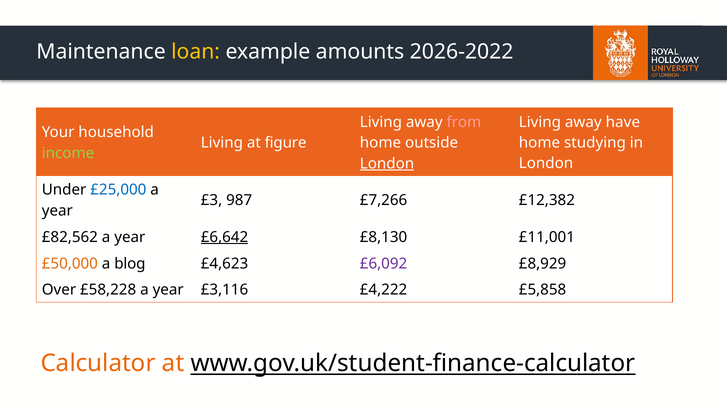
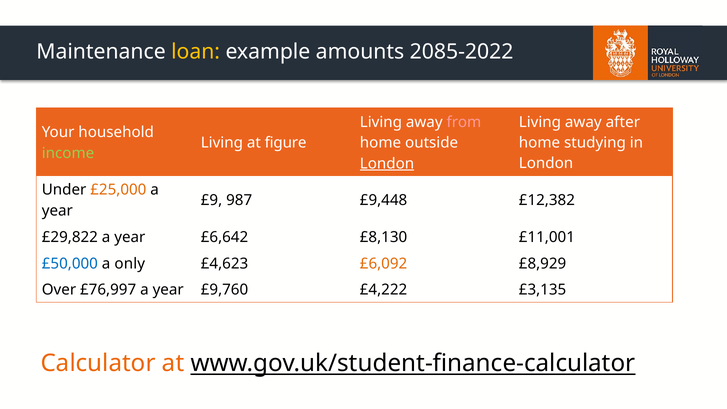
2026-2022: 2026-2022 -> 2085-2022 (462, 52)
have: have -> after (623, 122)
£25,000 colour: blue -> orange (118, 190)
£3: £3 -> £9 (212, 200)
£7,266: £7,266 -> £9,448 (384, 200)
£82,562: £82,562 -> £29,822 (70, 237)
£6,642 underline: present -> none (225, 237)
£50,000 colour: orange -> blue (70, 263)
blog: blog -> only (130, 263)
£6,092 colour: purple -> orange (384, 263)
£58,228: £58,228 -> £76,997 (108, 290)
£3,116: £3,116 -> £9,760 (225, 290)
£5,858: £5,858 -> £3,135 (543, 290)
